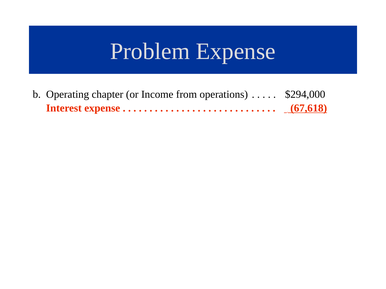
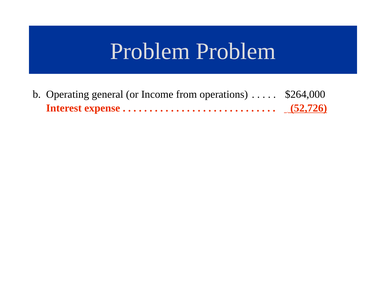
Problem Expense: Expense -> Problem (236, 51)
chapter: chapter -> general (108, 94)
$294,000: $294,000 -> $264,000 (305, 94)
67,618: 67,618 -> 52,726 (309, 108)
